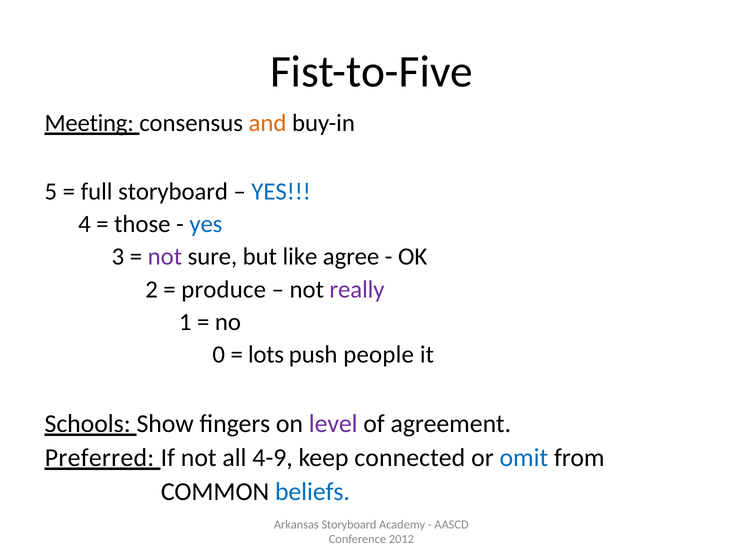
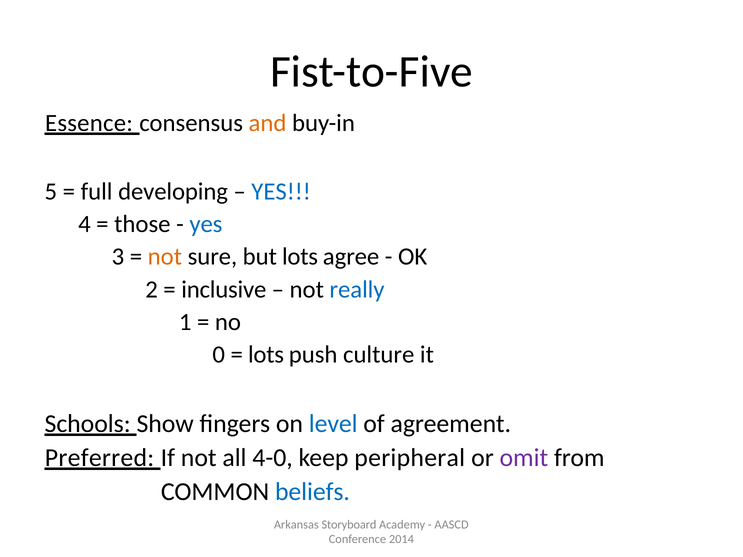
Meeting: Meeting -> Essence (89, 123)
full storyboard: storyboard -> developing (173, 191)
not colour: purple -> orange (165, 257)
but like: like -> lots (300, 257)
produce: produce -> inclusive (224, 289)
really colour: purple -> blue (357, 289)
people: people -> culture (379, 355)
level colour: purple -> blue (333, 424)
4-9: 4-9 -> 4-0 (273, 458)
connected: connected -> peripheral (410, 458)
omit colour: blue -> purple (524, 458)
2012: 2012 -> 2014 (401, 540)
